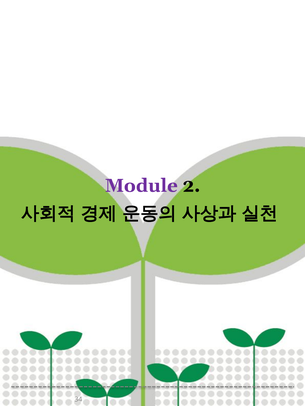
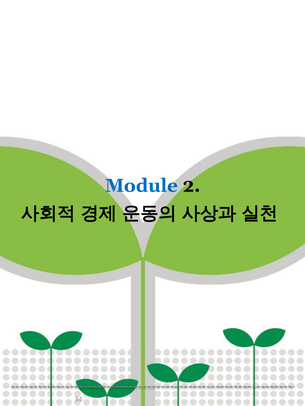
Module colour: purple -> blue (141, 186)
